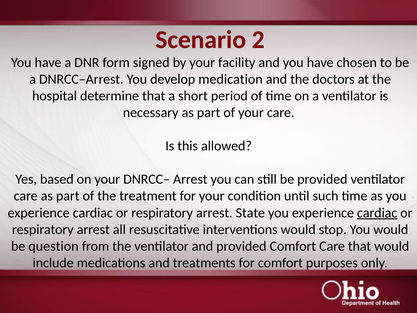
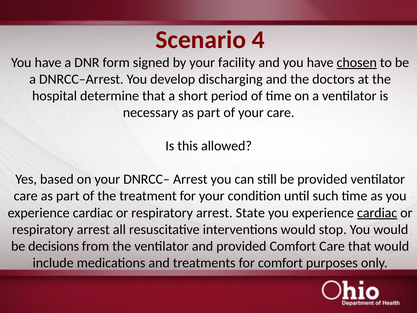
2: 2 -> 4 (258, 40)
chosen underline: none -> present (357, 62)
medication: medication -> discharging (231, 79)
question: question -> decisions (54, 246)
